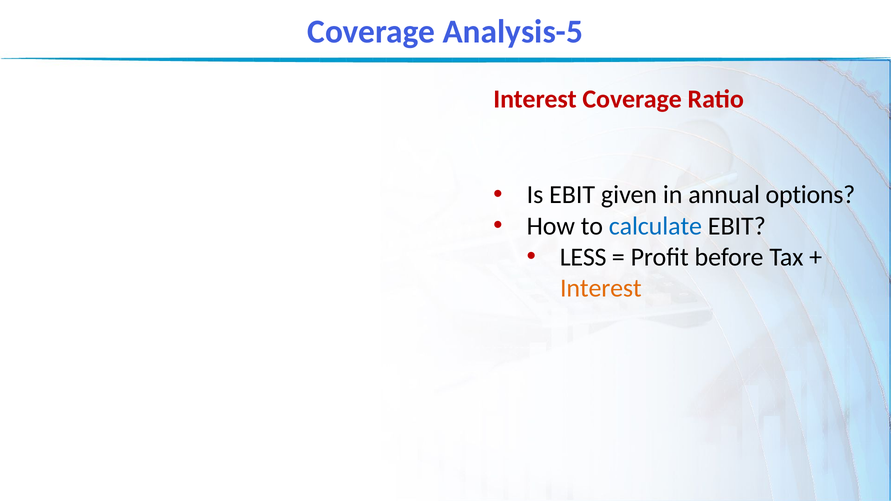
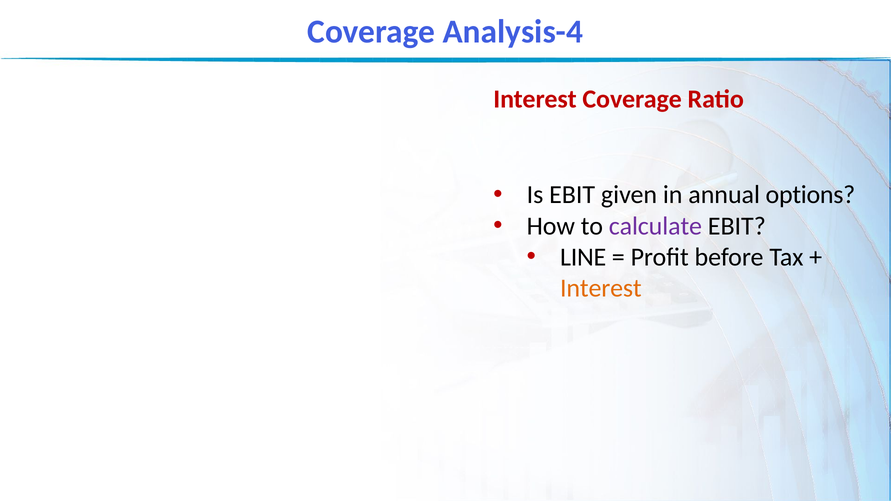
Analysis-5: Analysis-5 -> Analysis-4 (513, 32)
calculate colour: blue -> purple (655, 226)
LESS: LESS -> LINE (583, 257)
